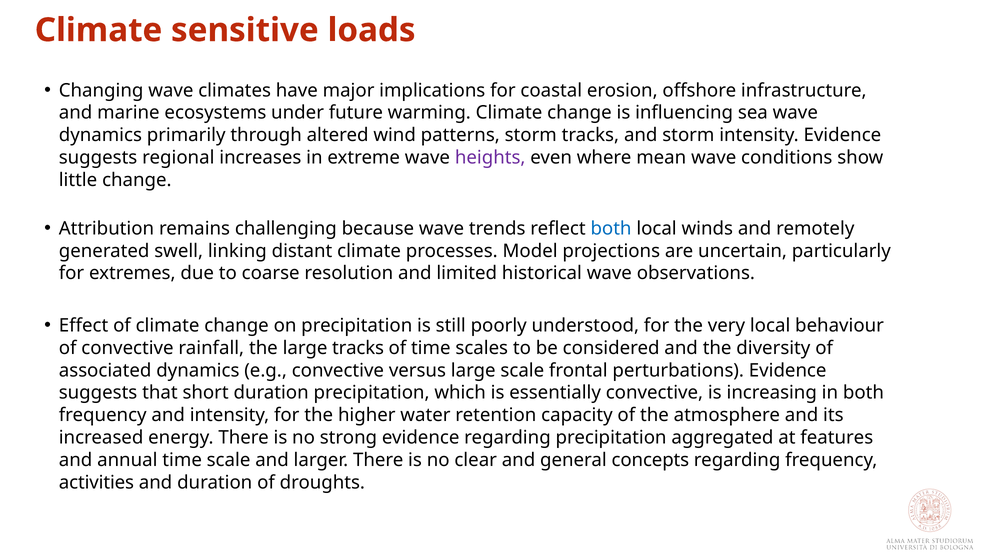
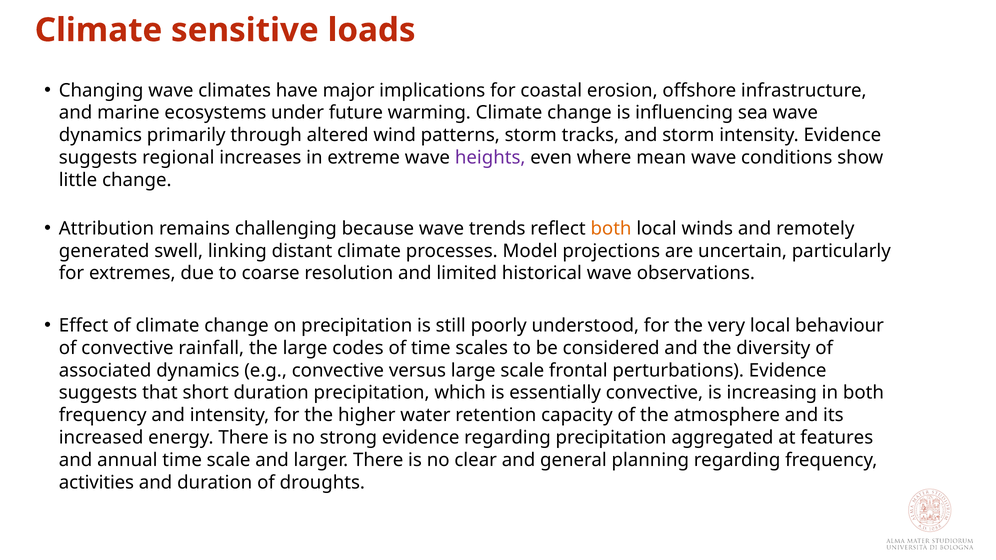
both colour: blue -> orange (611, 229)
large tracks: tracks -> codes (358, 348)
concepts: concepts -> planning (650, 460)
